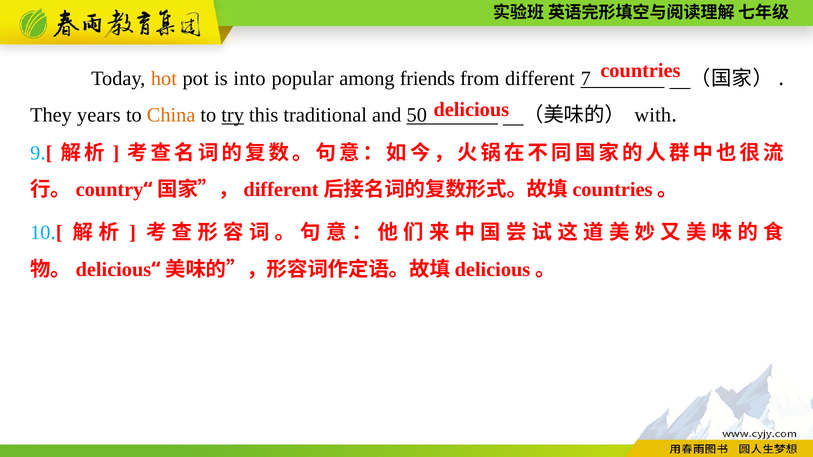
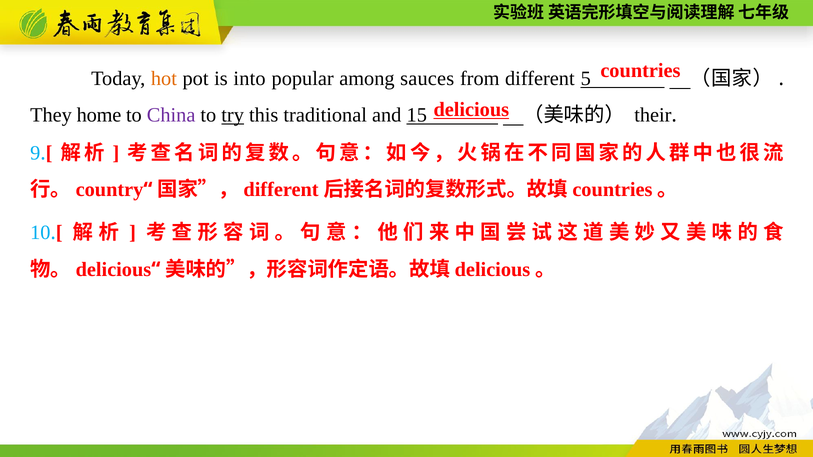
friends: friends -> sauces (427, 79)
7: 7 -> 5 (586, 79)
delicious underline: none -> present (471, 110)
years: years -> home (99, 115)
China colour: orange -> purple (171, 115)
50: 50 -> 15 (417, 115)
with: with -> their (653, 115)
